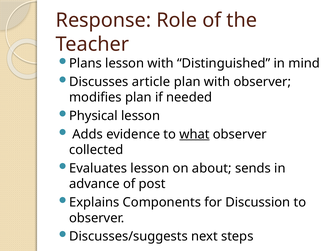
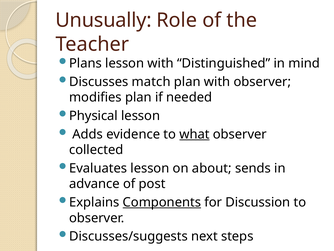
Response: Response -> Unusually (104, 20)
article: article -> match (151, 82)
Components underline: none -> present (162, 202)
